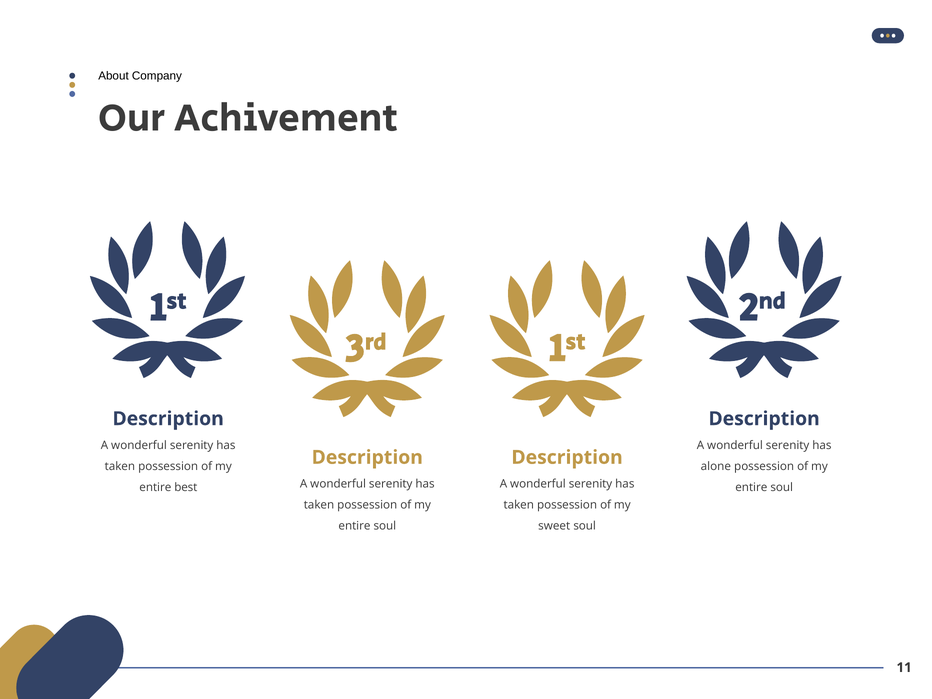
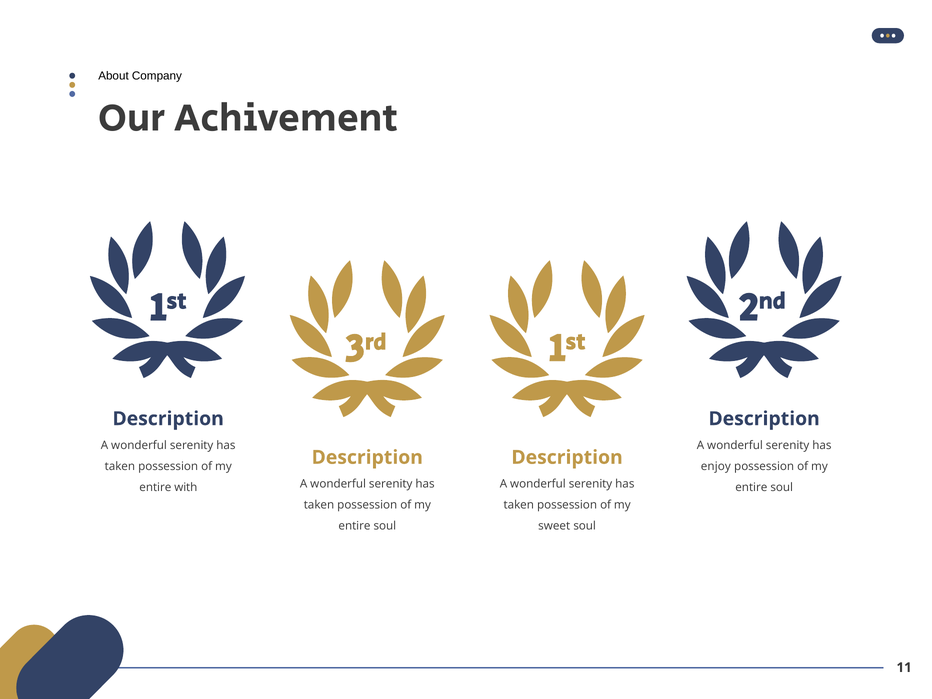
alone: alone -> enjoy (716, 466)
best: best -> with (186, 487)
